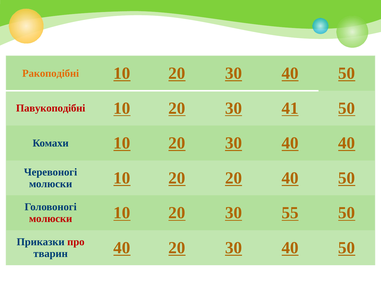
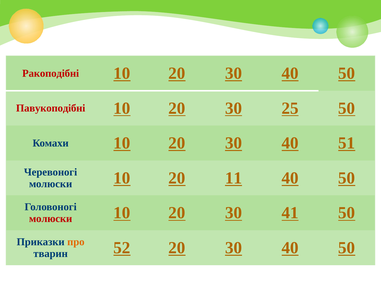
Ракоподібні colour: orange -> red (51, 73)
41: 41 -> 25 (290, 108)
40 40: 40 -> 51 (347, 143)
20 20: 20 -> 11 (234, 178)
55: 55 -> 41 (290, 213)
про colour: red -> orange (76, 242)
тварин 40: 40 -> 52 (122, 248)
